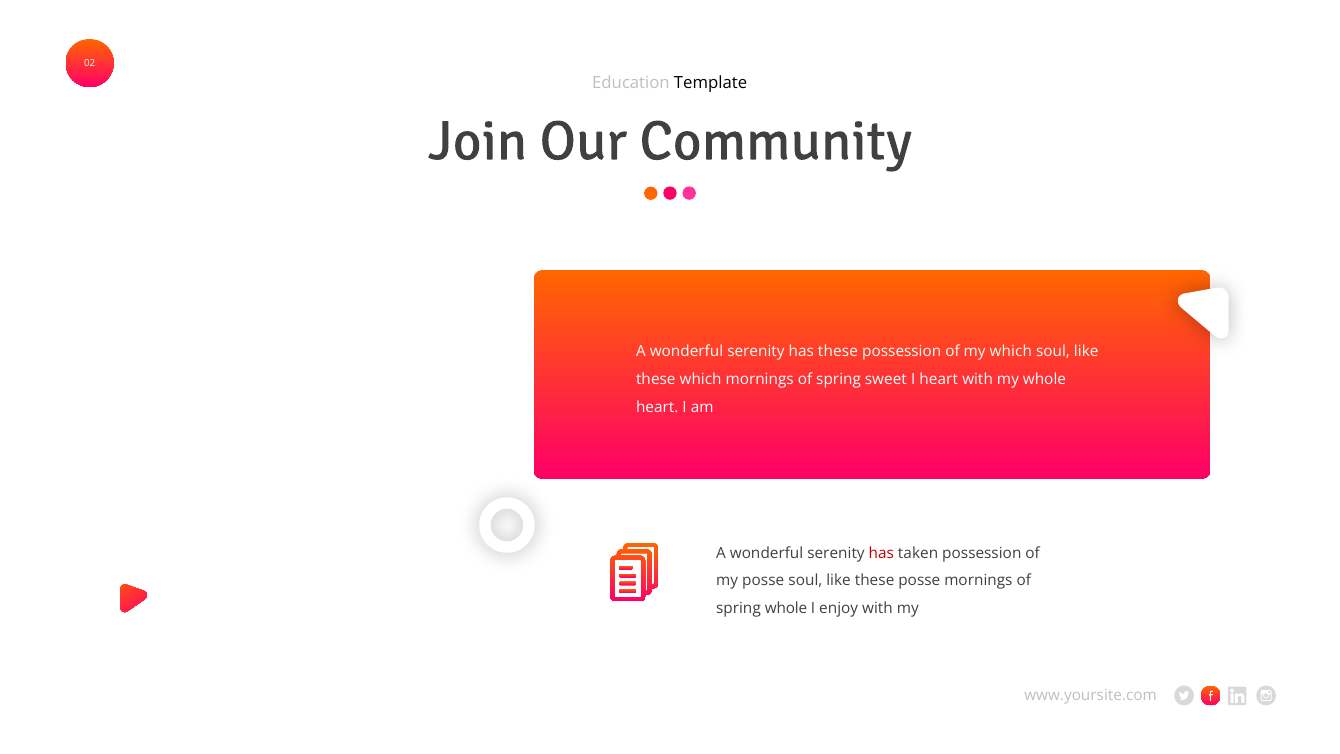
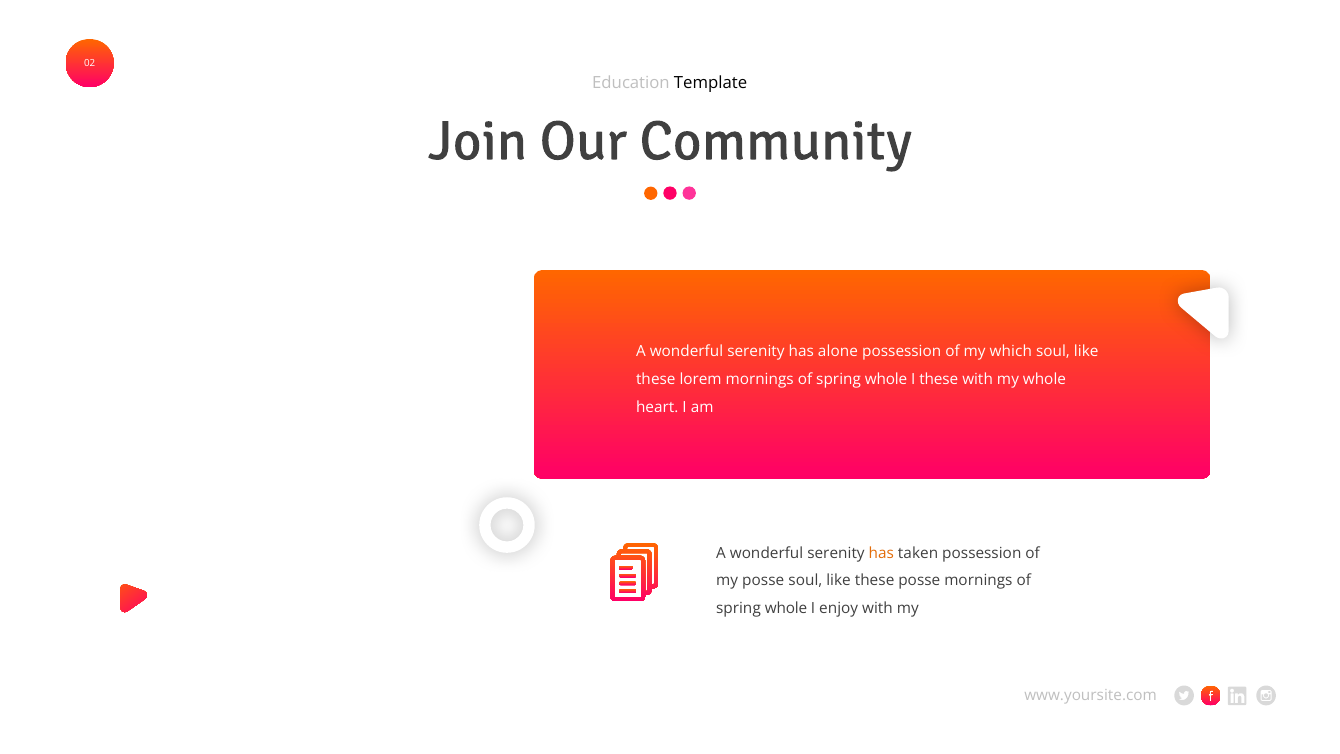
has these: these -> alone (838, 352)
these which: which -> lorem (701, 379)
sweet: sweet -> whole (886, 379)
I heart: heart -> these (939, 379)
has colour: red -> orange (881, 553)
